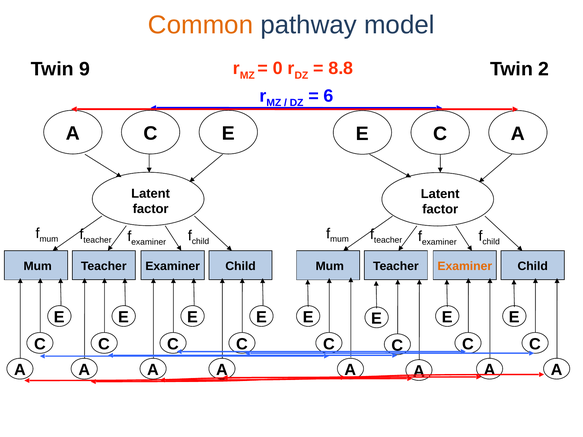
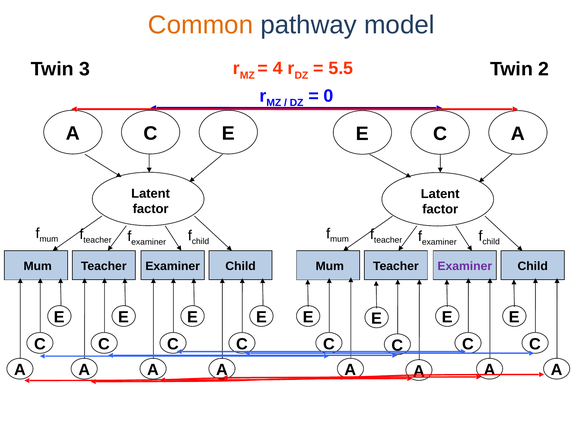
0: 0 -> 4 (278, 68)
8.8: 8.8 -> 5.5 (341, 68)
9: 9 -> 3 (84, 69)
6: 6 -> 0 (329, 96)
Examiner colour: orange -> purple (465, 266)
